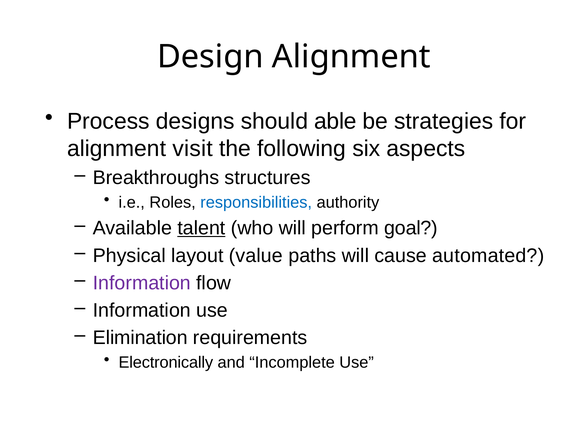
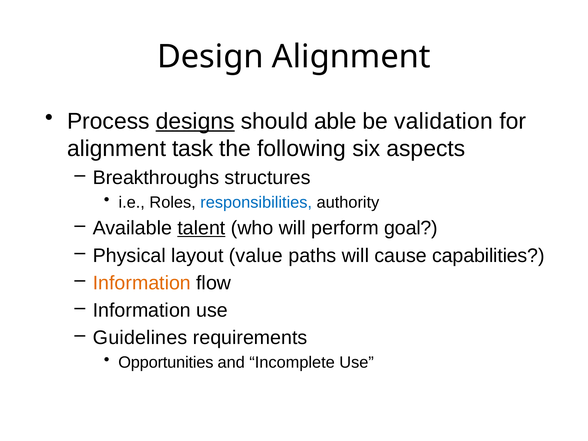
designs underline: none -> present (195, 121)
strategies: strategies -> validation (444, 121)
visit: visit -> task (193, 149)
automated: automated -> capabilities (488, 256)
Information colour: purple -> orange (142, 283)
Elimination: Elimination -> Guidelines (140, 338)
Electronically: Electronically -> Opportunities (166, 362)
